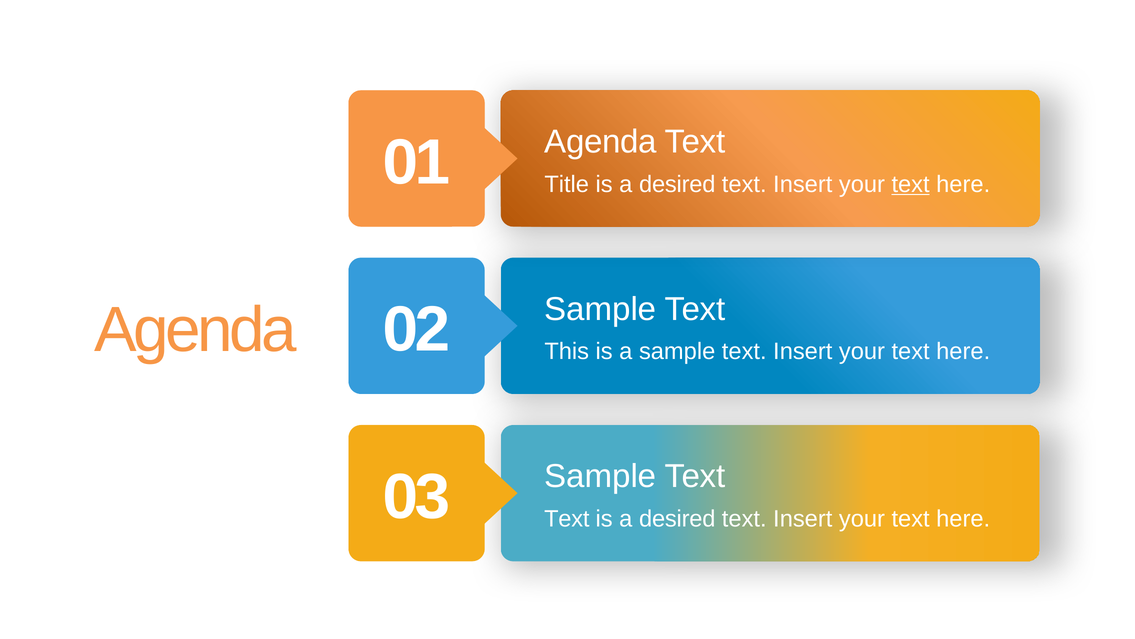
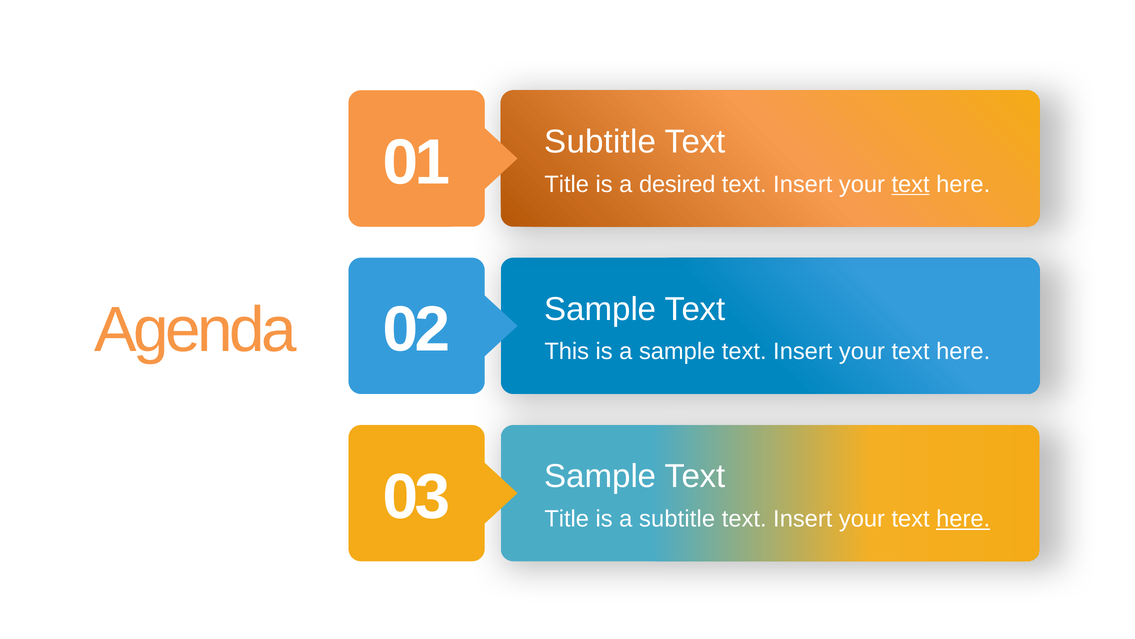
Agenda: Agenda -> Subtitle (600, 142)
Text: Text -> Title (567, 519)
desired: desired -> subtitle (677, 519)
here underline: none -> present (963, 519)
